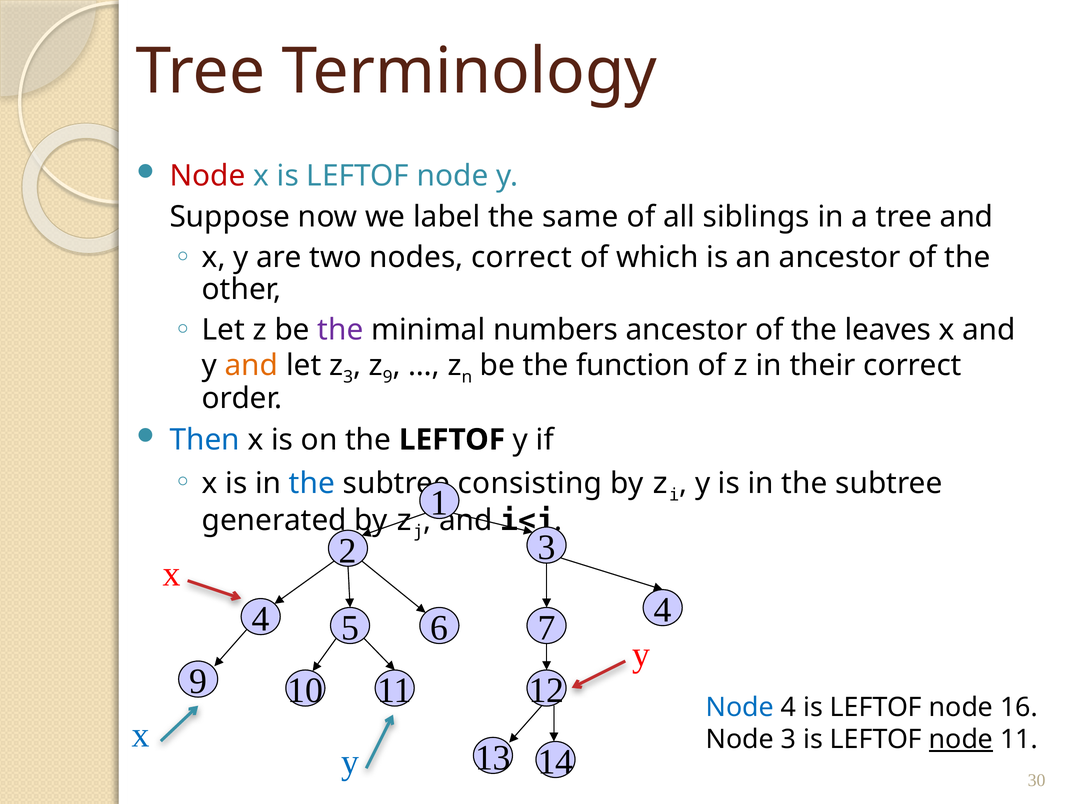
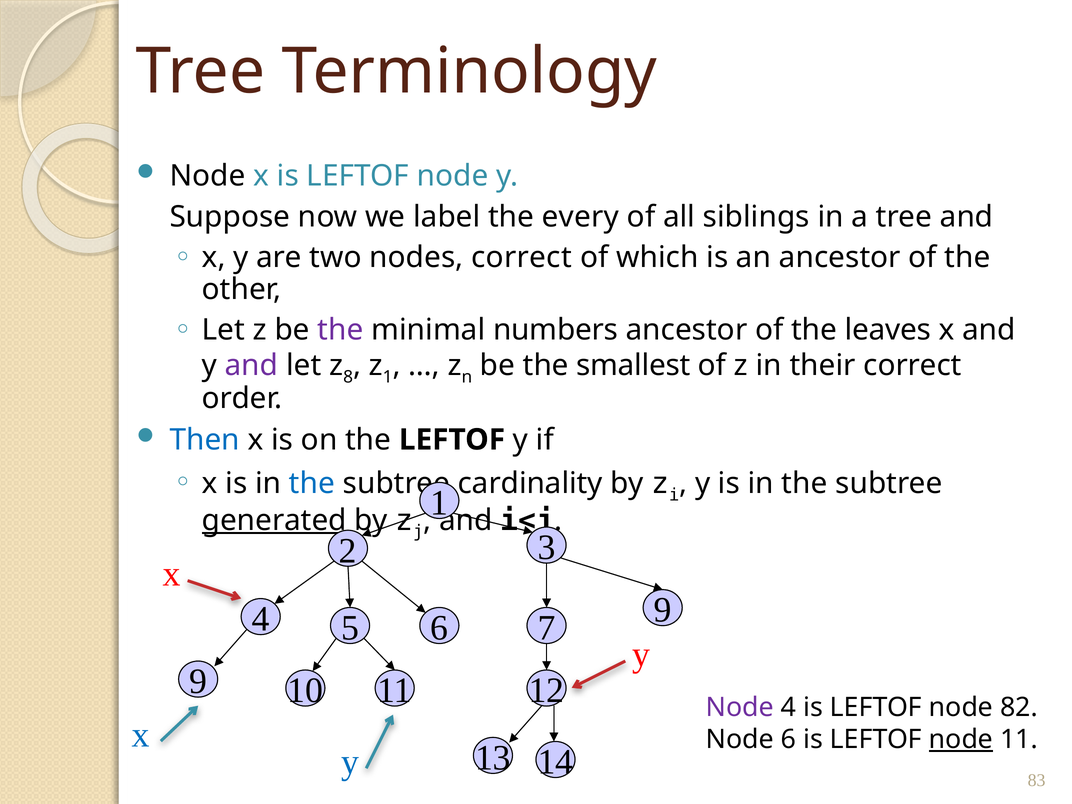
Node colour: red -> black (208, 176)
same: same -> every (581, 217)
and colour: orange -> purple (251, 366)
z 3: 3 -> 8 (348, 377)
z 9: 9 -> 1 (388, 377)
function: function -> smallest (633, 366)
consisting: consisting -> cardinality (530, 484)
generated underline: none -> present (274, 520)
7 4: 4 -> 9 (663, 610)
Node colour: blue -> purple (740, 707)
16: 16 -> 82 (1019, 707)
Node 3: 3 -> 6 (789, 739)
30: 30 -> 83 (1037, 780)
